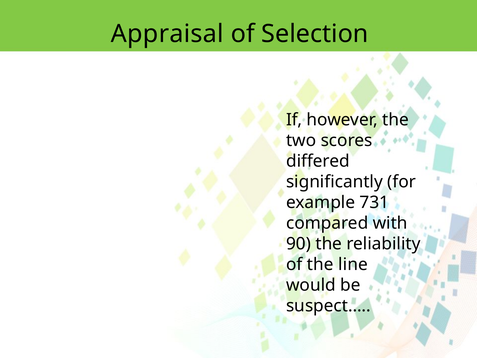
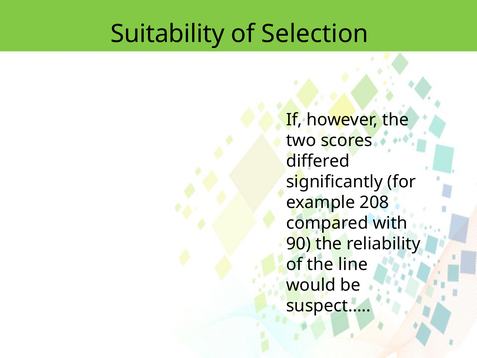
Appraisal: Appraisal -> Suitability (168, 34)
731: 731 -> 208 (374, 202)
